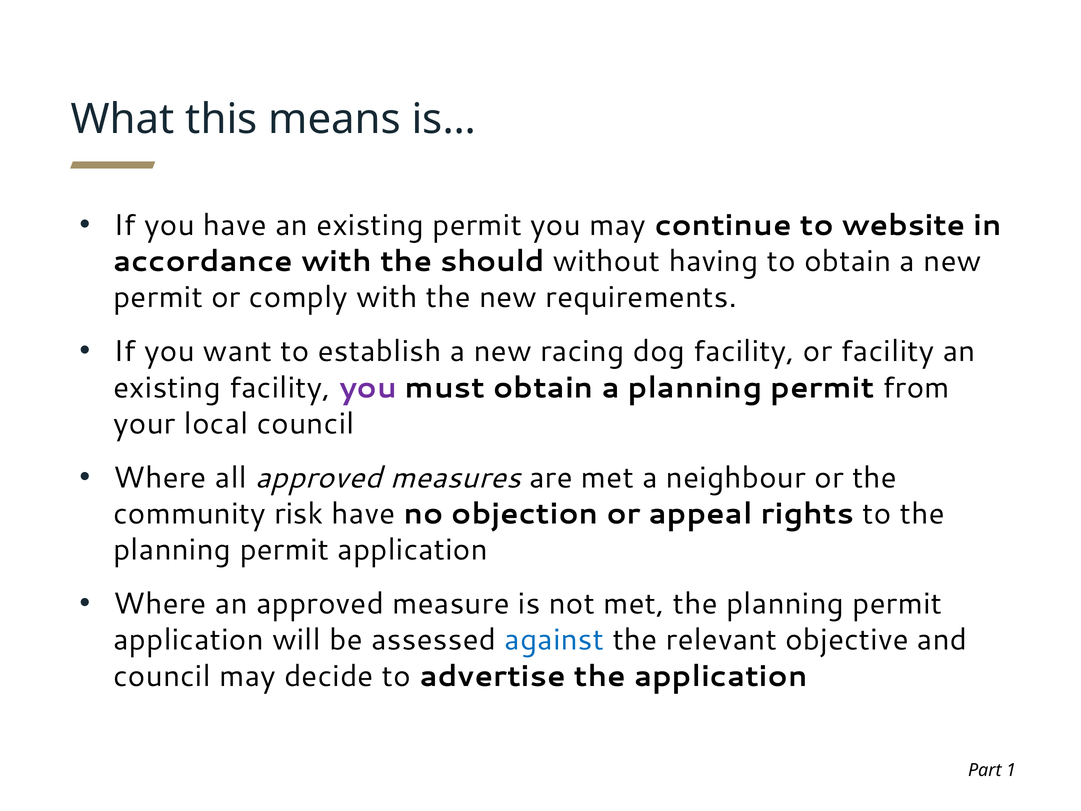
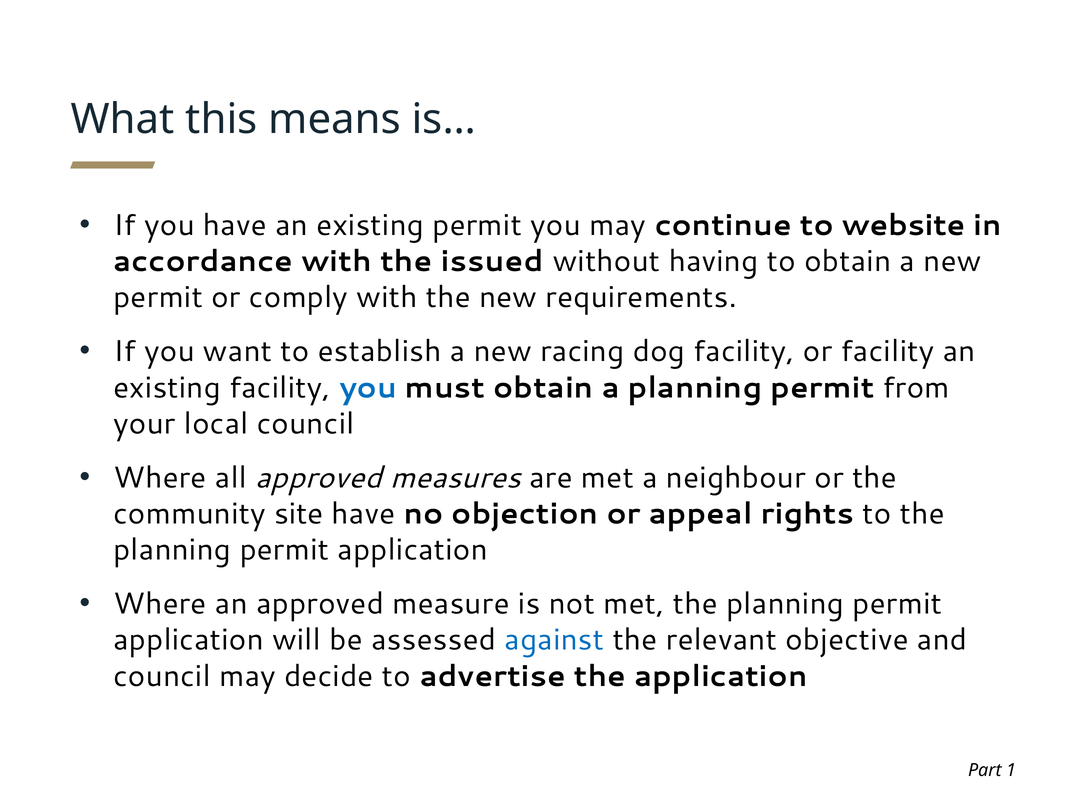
should: should -> issued (492, 261)
you colour: purple -> blue (368, 388)
risk: risk -> site (299, 514)
